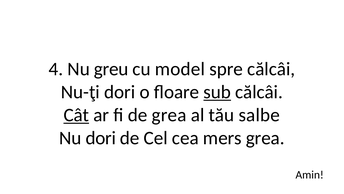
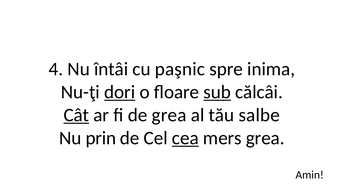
greu: greu -> întâi (111, 69)
model: model -> paşnic (180, 69)
spre călcâi: călcâi -> inima (271, 69)
dori underline: none -> present (120, 92)
Nu dori: dori -> prin (101, 138)
cea underline: none -> present (185, 138)
